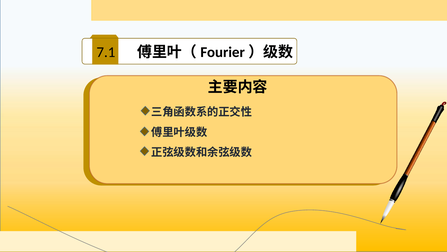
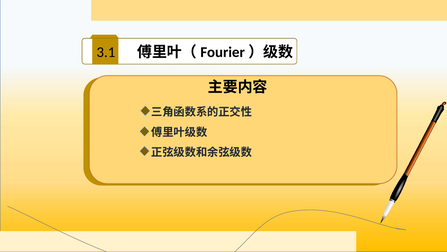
7.1: 7.1 -> 3.1 (106, 52)
